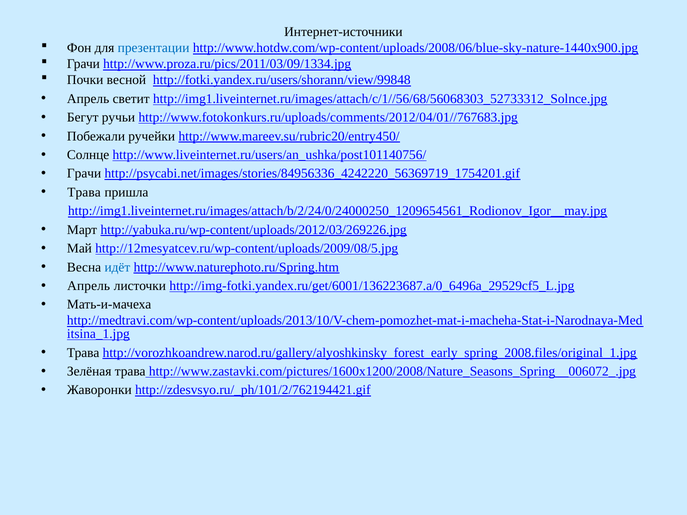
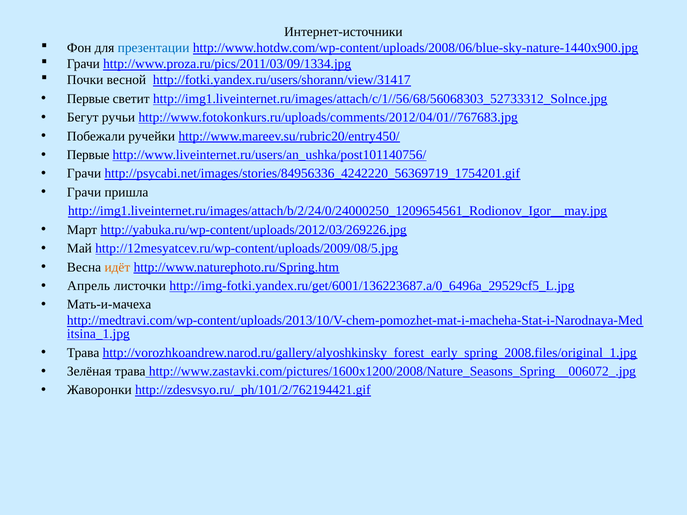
http://fotki.yandex.ru/users/shorann/view/99848: http://fotki.yandex.ru/users/shorann/view/99848 -> http://fotki.yandex.ru/users/shorann/view/31417 (282, 80)
Апрель: Апрель -> Первые (88, 99)
Солнце: Солнце -> Первые (88, 155)
Трава: Трава -> Грачи (84, 192)
идёт colour: blue -> orange (117, 267)
